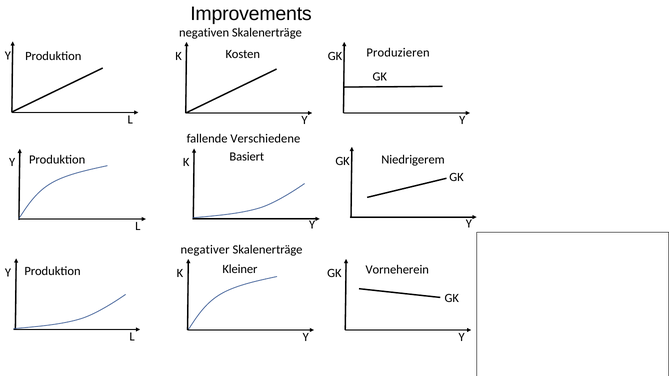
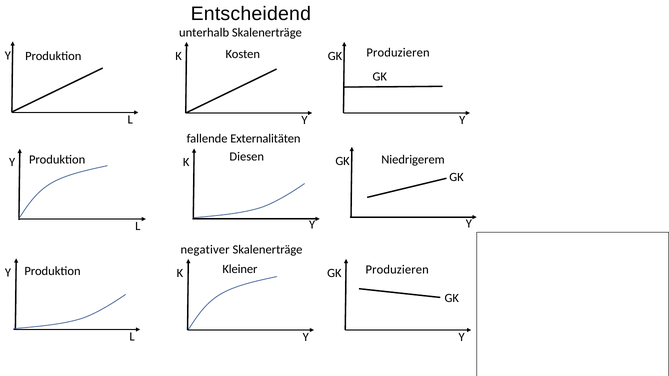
Improvements: Improvements -> Entscheidend (251, 14)
negativen: negativen -> unterhalb (204, 33)
Verschiedene: Verschiedene -> Externalitäten (265, 139)
Basiert: Basiert -> Diesen (247, 157)
Vorneherein: Vorneherein -> Produzieren (397, 270)
